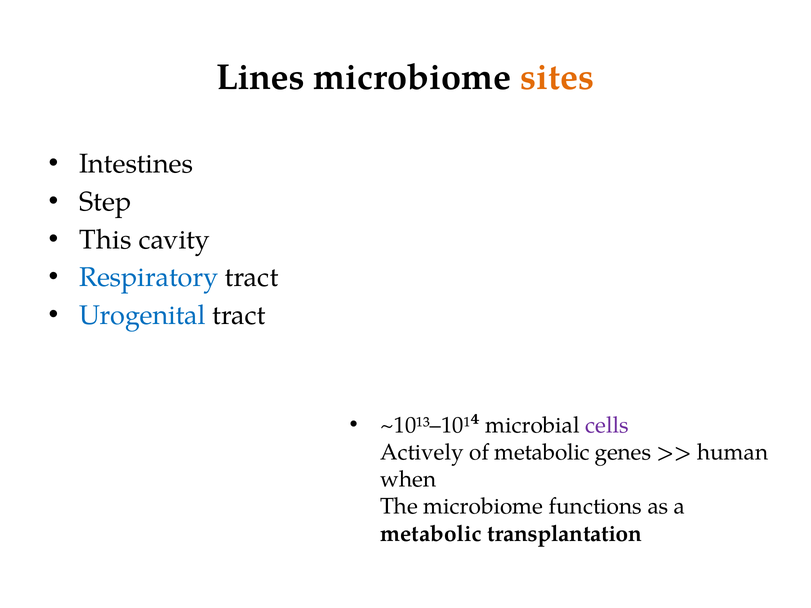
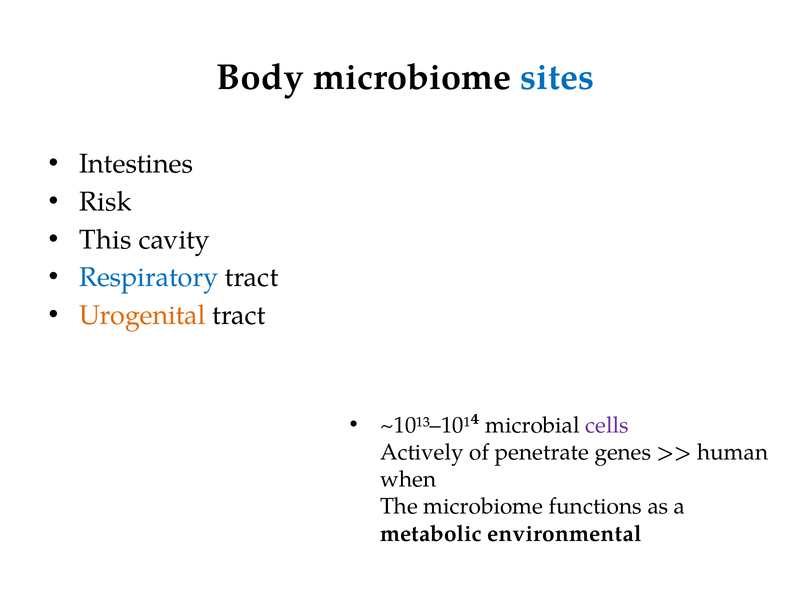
Lines: Lines -> Body (260, 78)
sites colour: orange -> blue (557, 78)
Step: Step -> Risk (105, 202)
Urogenital colour: blue -> orange (142, 315)
of metabolic: metabolic -> penetrate (542, 453)
transplantation: transplantation -> environmental (564, 534)
